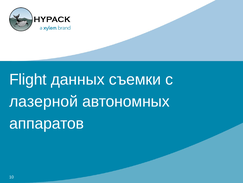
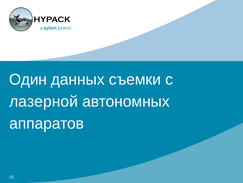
Flight: Flight -> Один (28, 79)
